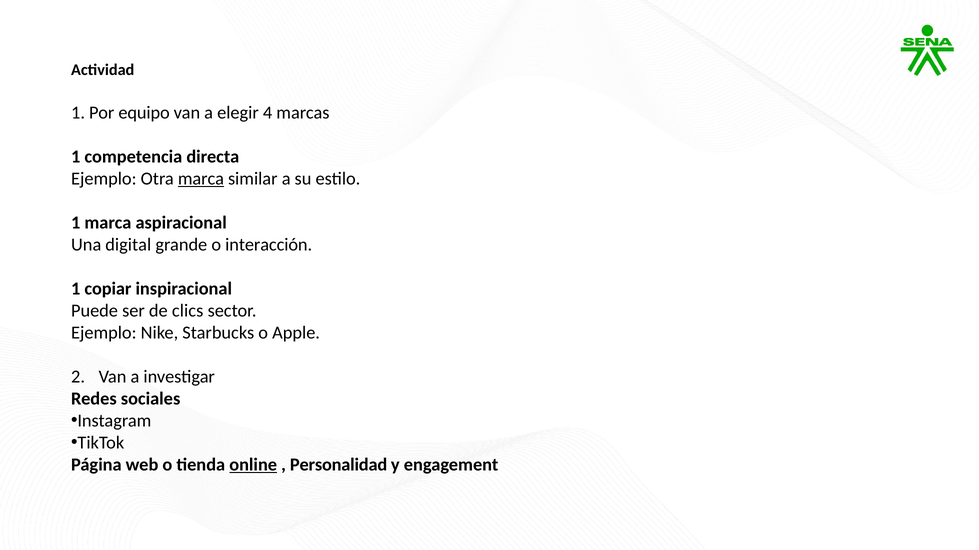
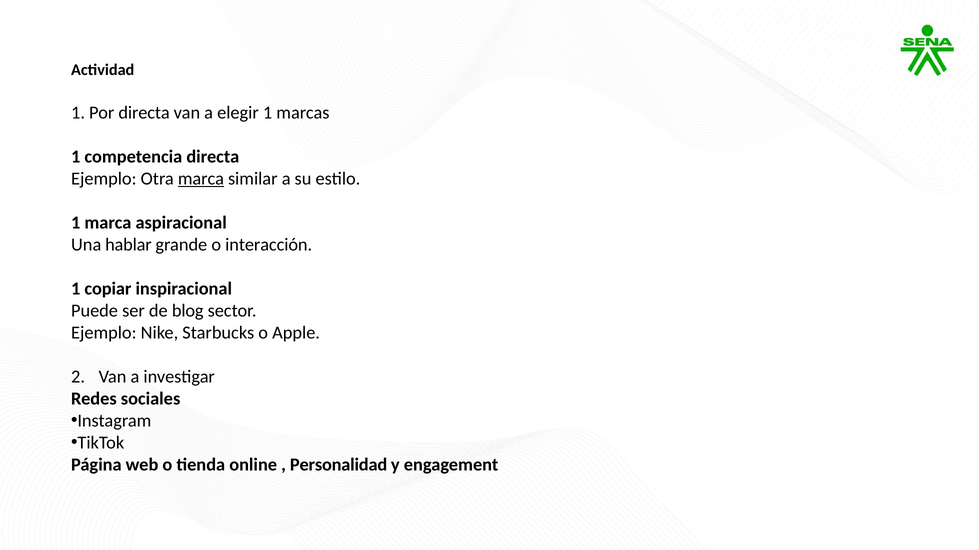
Por equipo: equipo -> directa (144, 113)
elegir 4: 4 -> 1 (268, 113)
digital: digital -> hablar (128, 245)
clics: clics -> blog (188, 311)
online underline: present -> none (253, 465)
